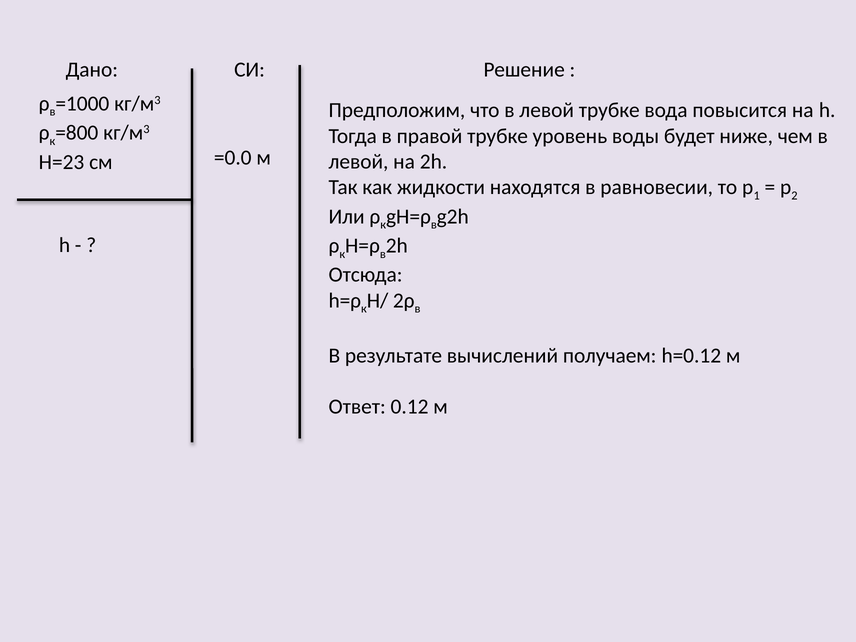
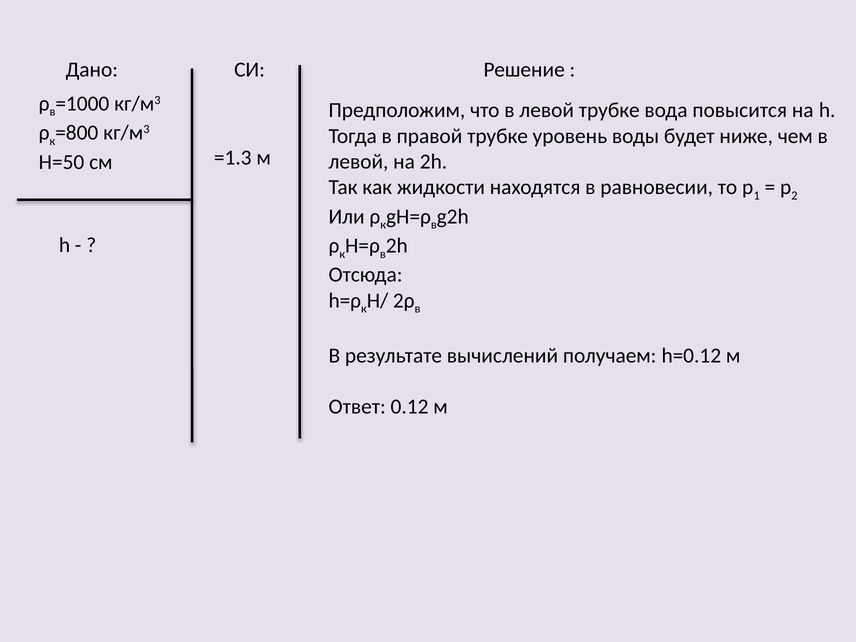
=0.0: =0.0 -> =1.3 (233, 157)
Н=23: Н=23 -> Н=50 (62, 162)
